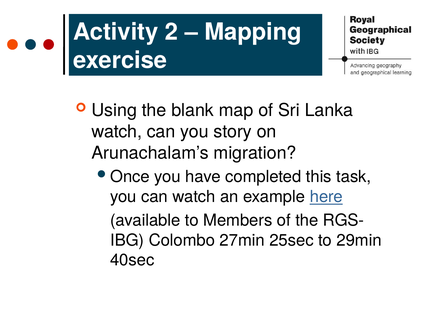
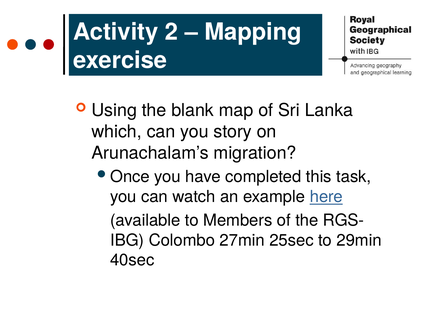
watch: watch -> which (117, 132)
